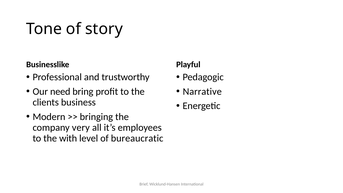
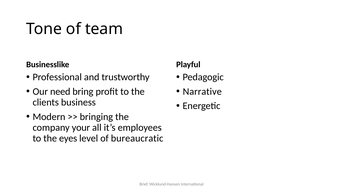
story: story -> team (104, 29)
very: very -> your (81, 127)
with: with -> eyes (68, 138)
